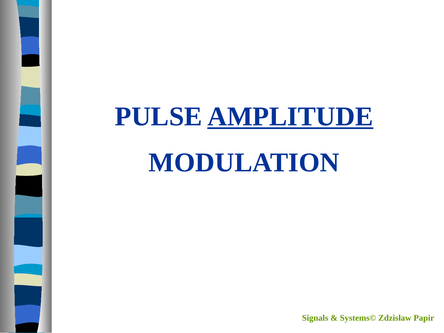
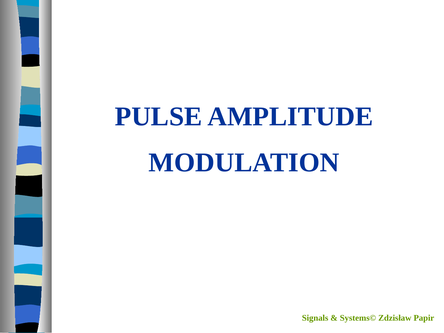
AMPLITUDE underline: present -> none (290, 117)
